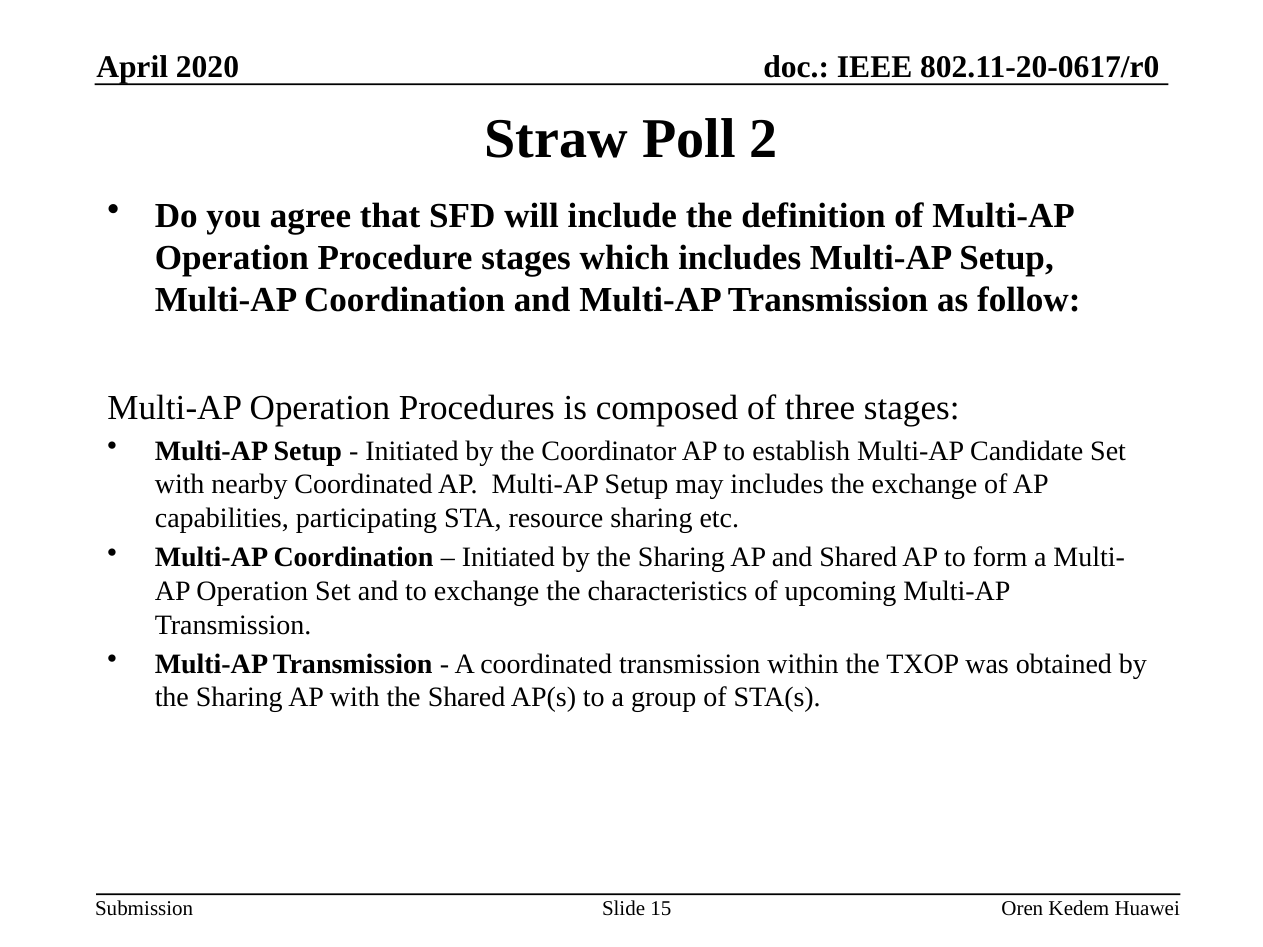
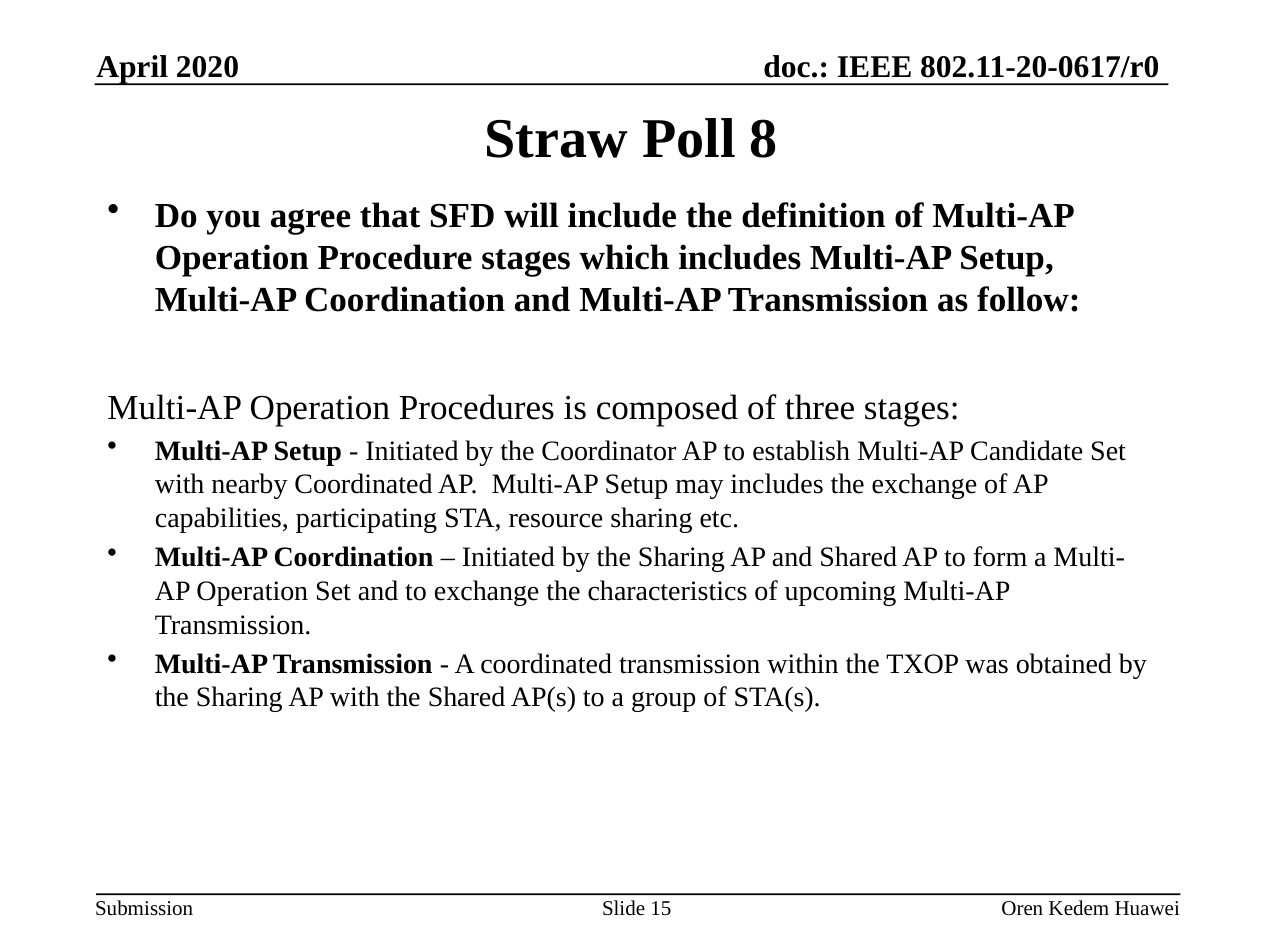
2: 2 -> 8 (764, 139)
